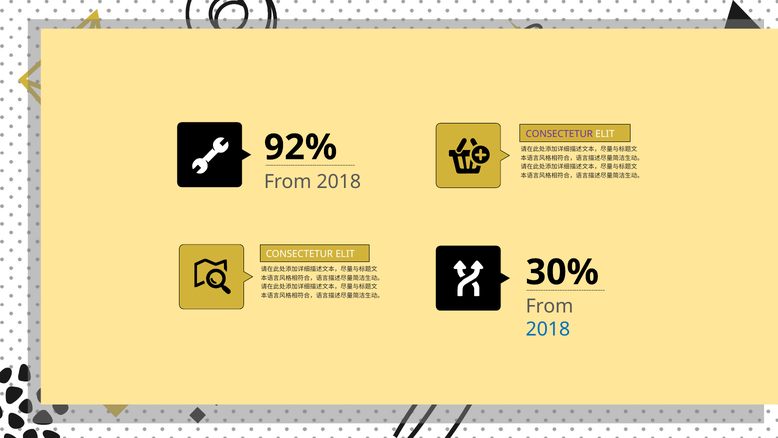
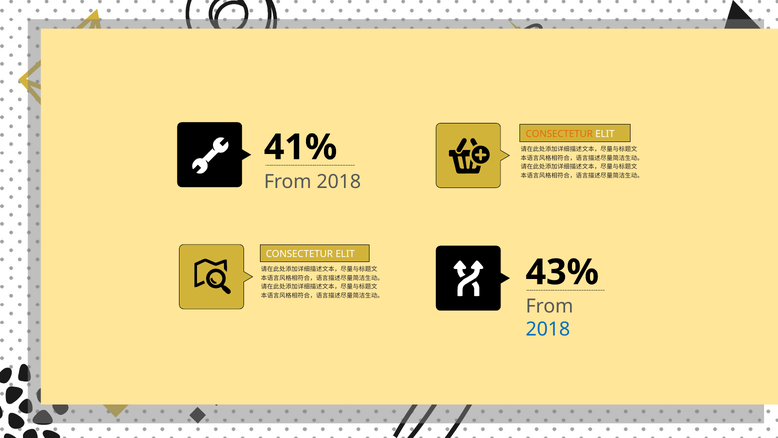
CONSECTETUR colour: purple -> orange (559, 134)
92%: 92% -> 41% (301, 147)
30%: 30% -> 43% (562, 272)
